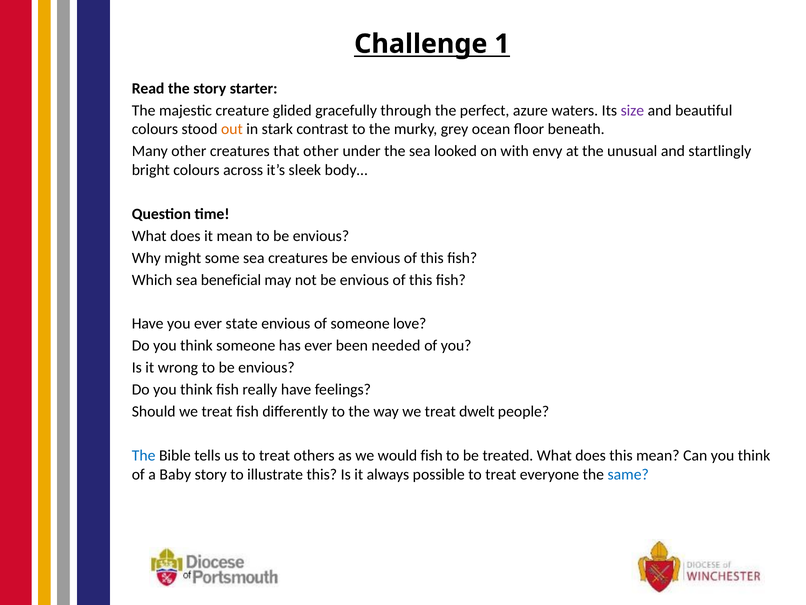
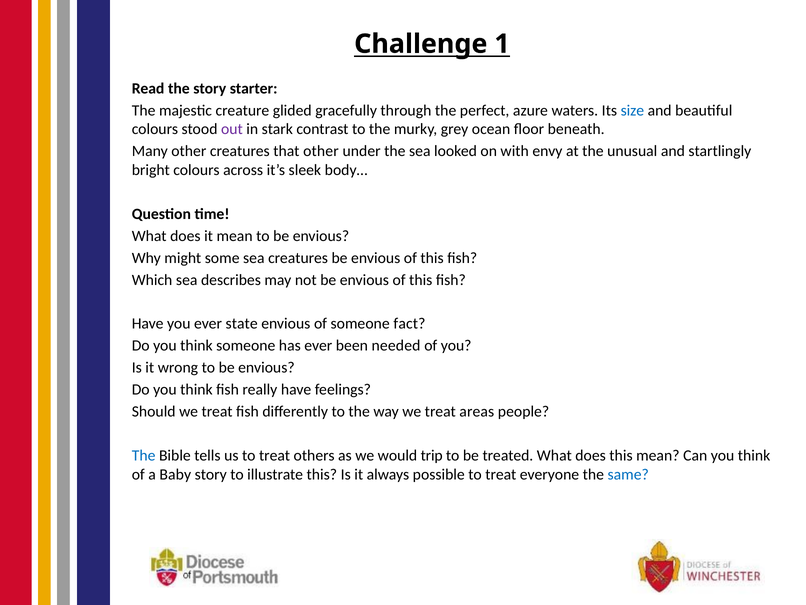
size colour: purple -> blue (632, 110)
out colour: orange -> purple (232, 129)
beneficial: beneficial -> describes (231, 280)
love: love -> fact (409, 324)
dwelt: dwelt -> areas (477, 411)
would fish: fish -> trip (432, 455)
